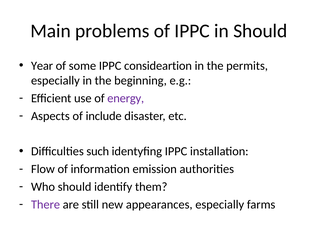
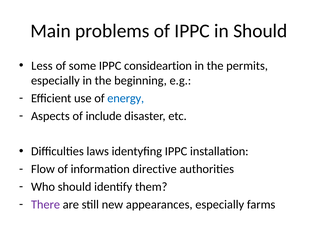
Year: Year -> Less (42, 66)
energy colour: purple -> blue (126, 98)
such: such -> laws (98, 151)
emission: emission -> directive (155, 169)
